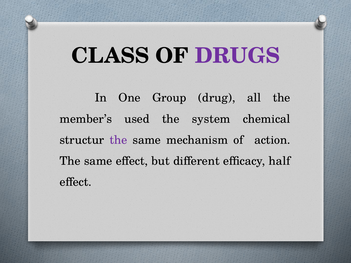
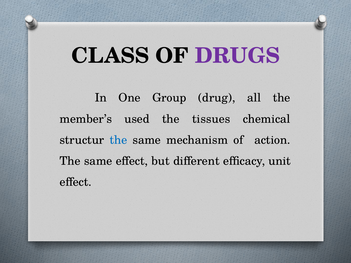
system: system -> tissues (211, 119)
the colour: purple -> blue (118, 140)
half: half -> unit (280, 161)
